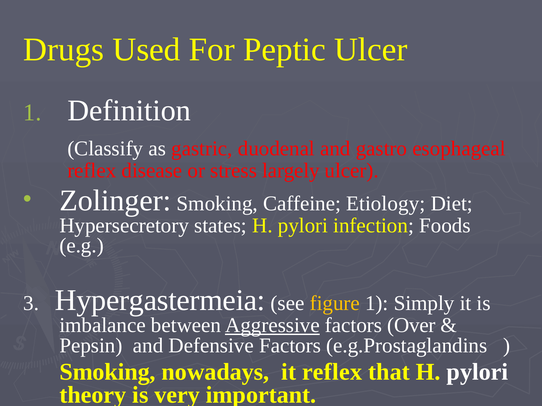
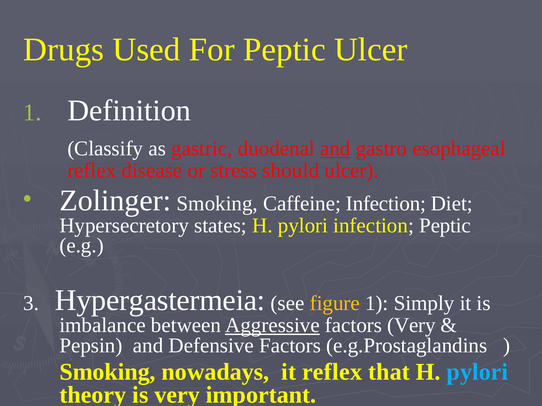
and underline: none -> present (335, 149)
largely: largely -> should (291, 171)
Caffeine Etiology: Etiology -> Infection (386, 204)
infection Foods: Foods -> Peptic (445, 226)
factors Over: Over -> Very (411, 326)
pylori colour: white -> light blue (477, 372)
